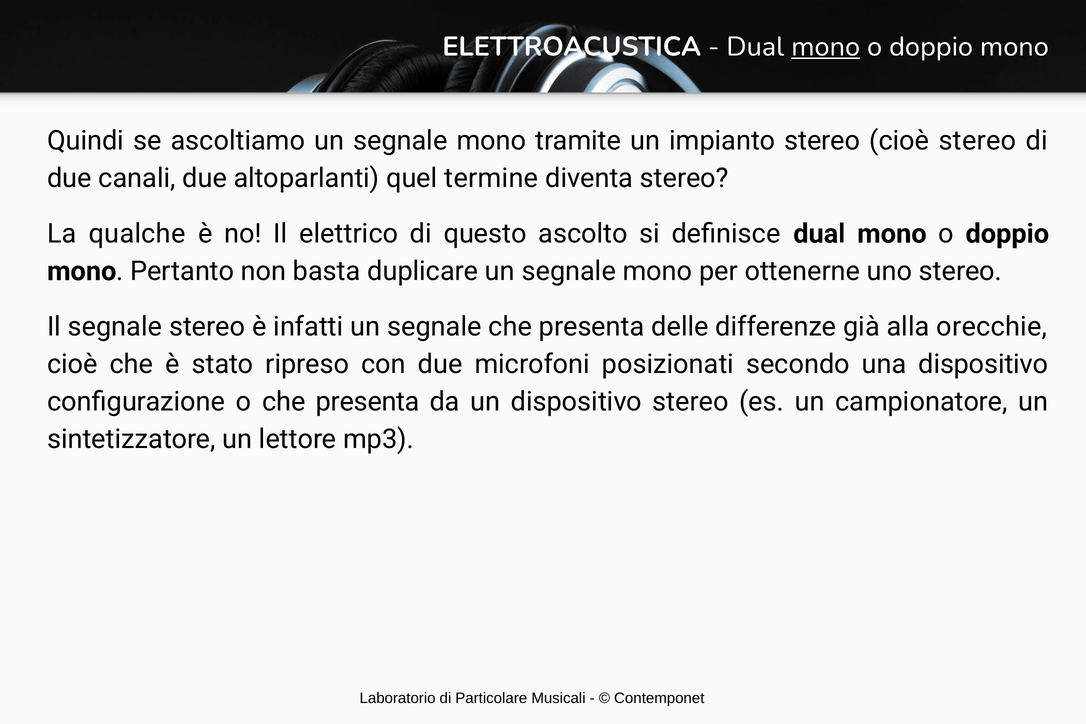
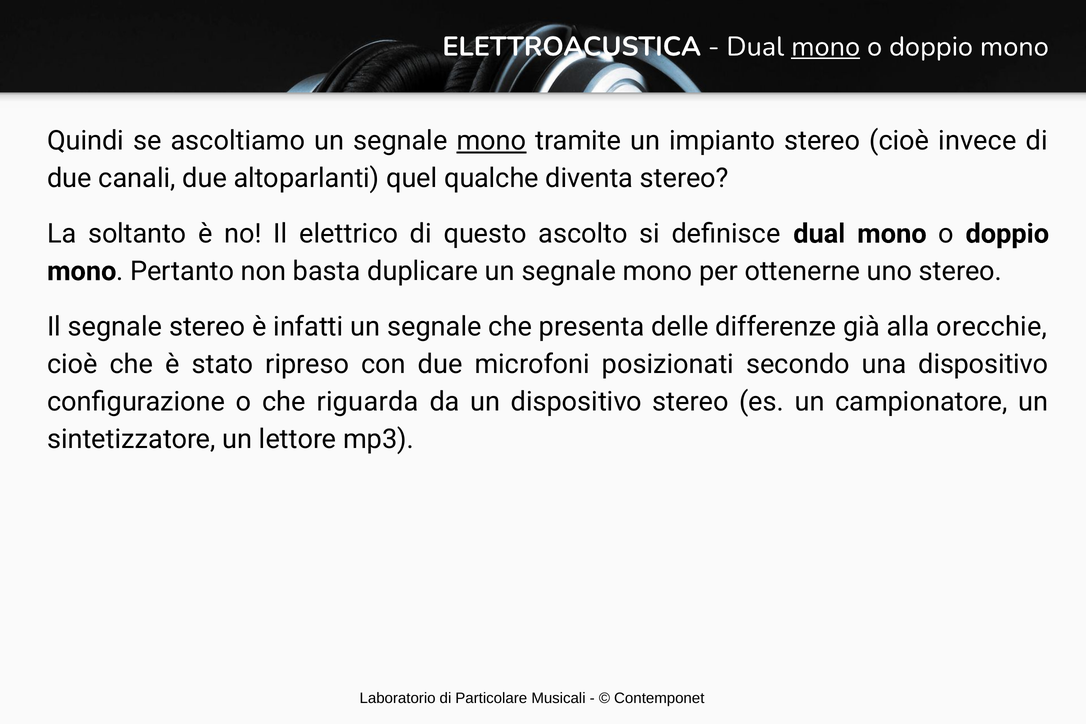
mono underline: none -> present (491, 141)
cioè stereo: stereo -> invece (977, 141)
termine: termine -> qualche (491, 178)
qualche: qualche -> soltanto (137, 234)
o che presenta: presenta -> riguarda (368, 402)
